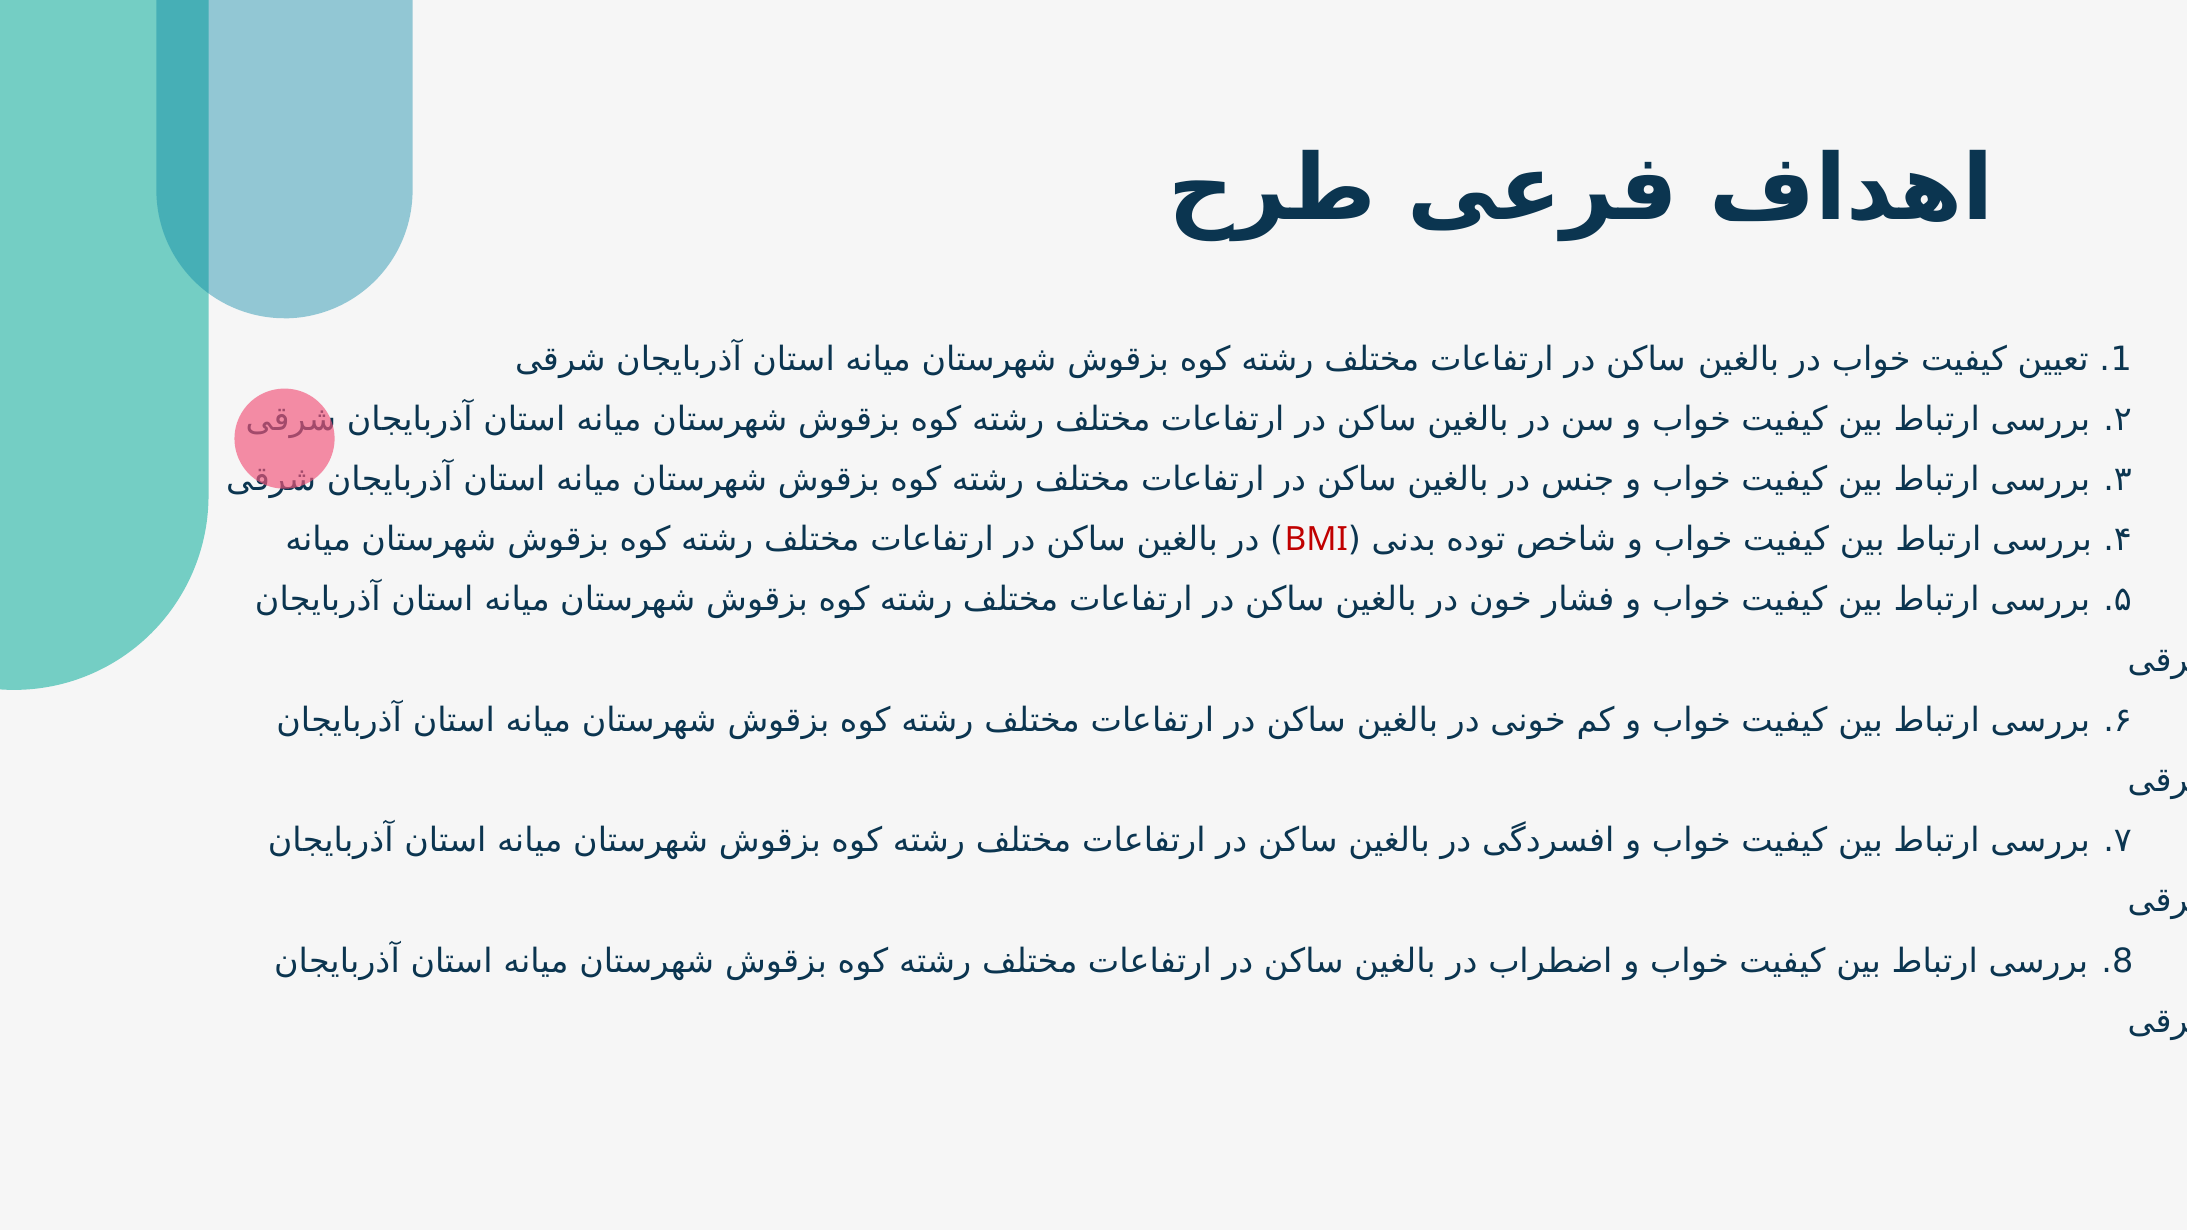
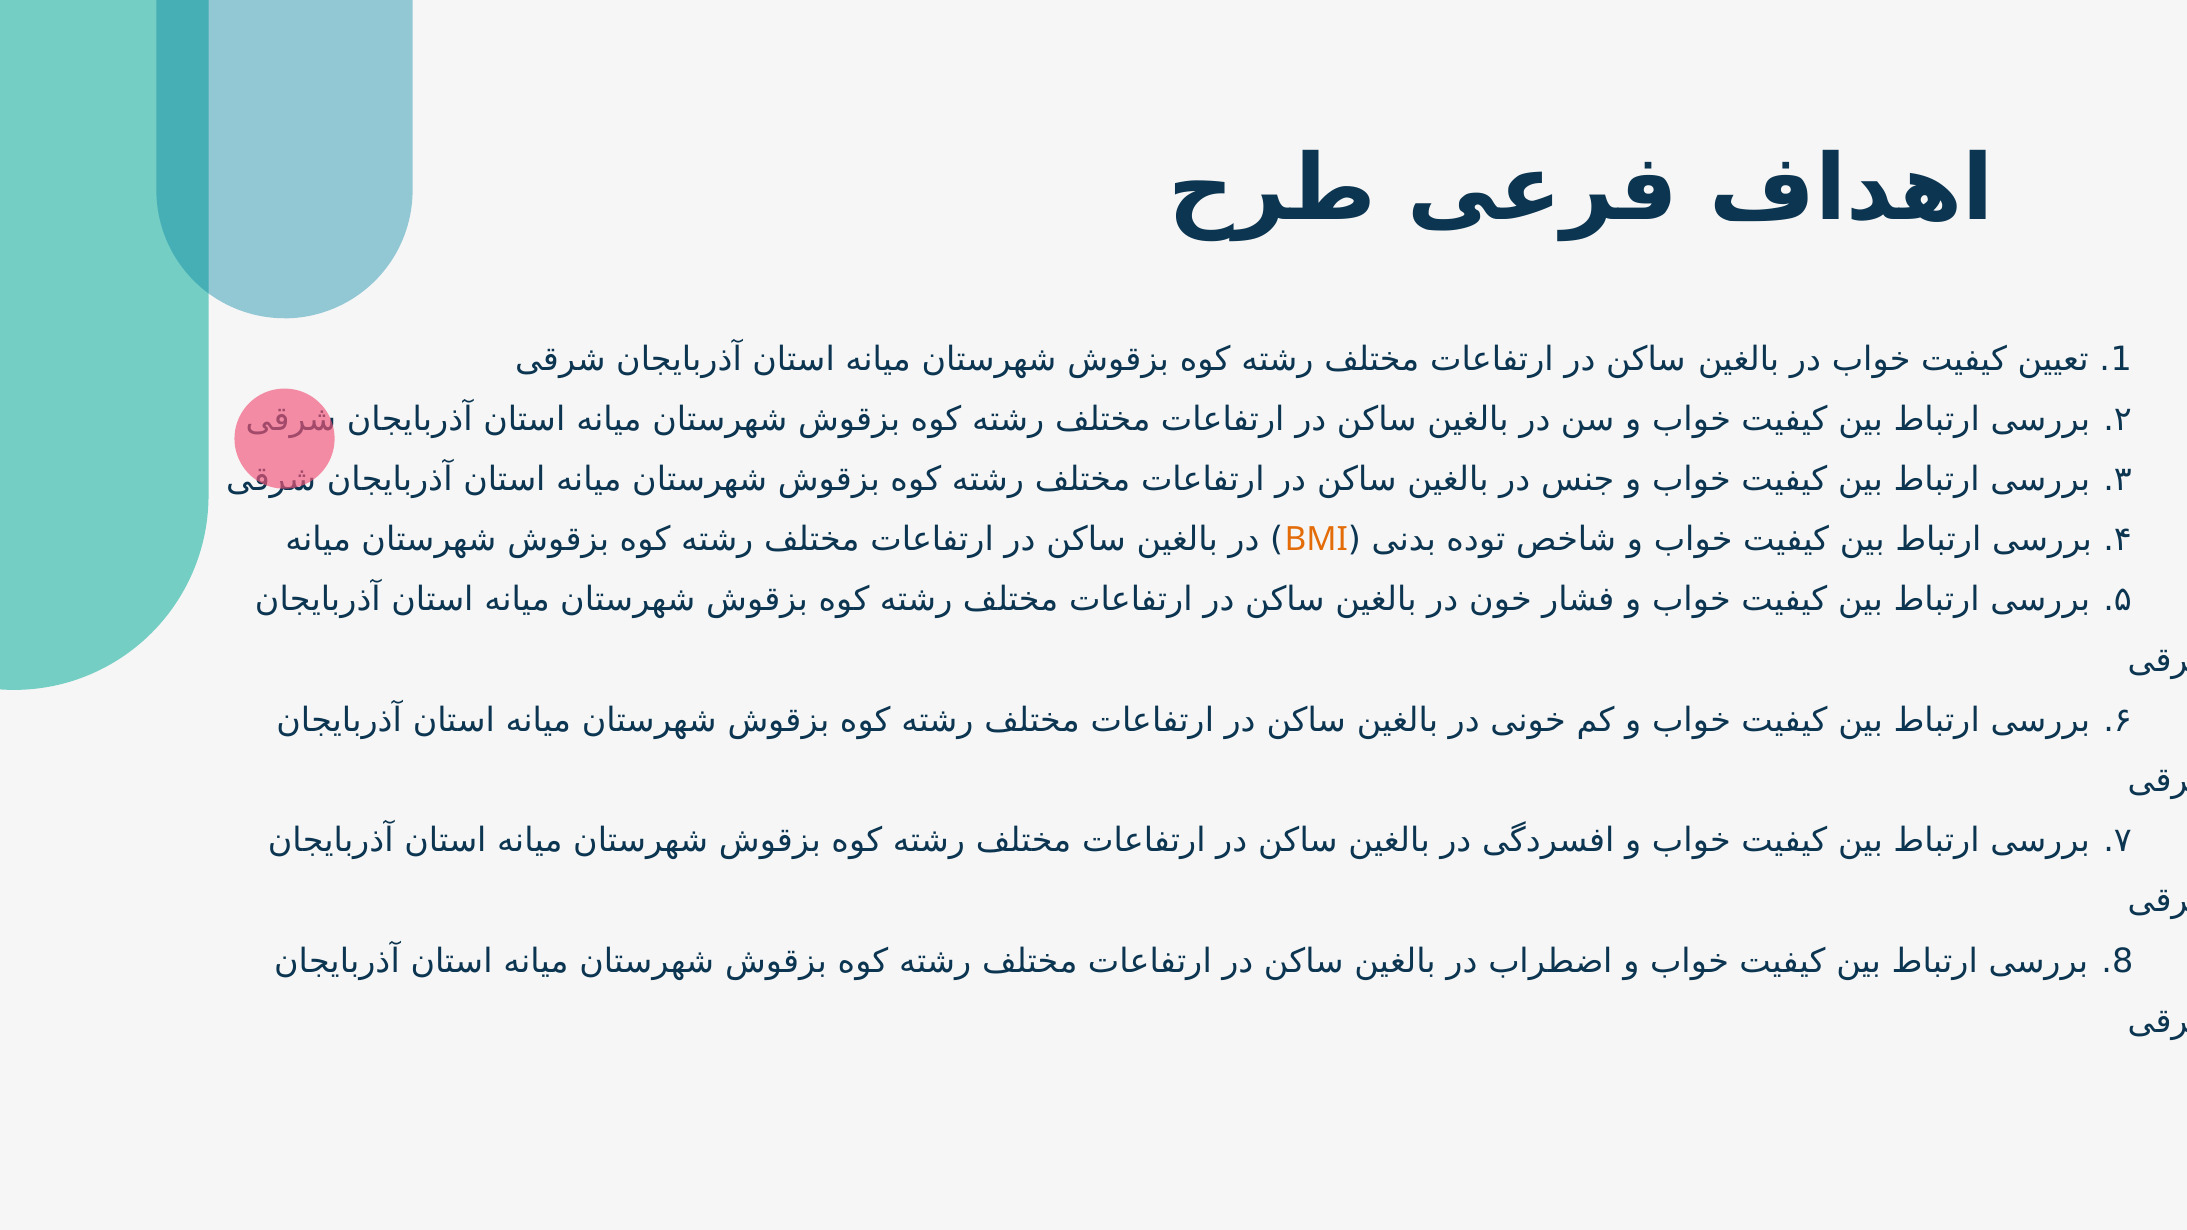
BMI colour: red -> orange (1316, 540)
